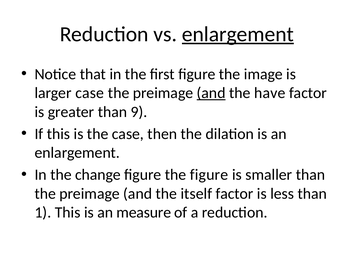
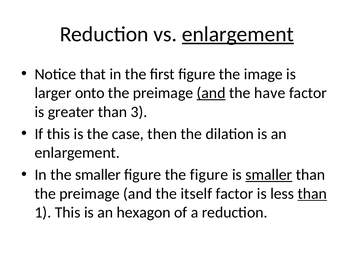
larger case: case -> onto (90, 93)
9: 9 -> 3 (139, 112)
the change: change -> smaller (98, 175)
smaller underline: none -> present (269, 175)
than underline: none -> present (312, 194)
measure: measure -> hexagon (144, 213)
